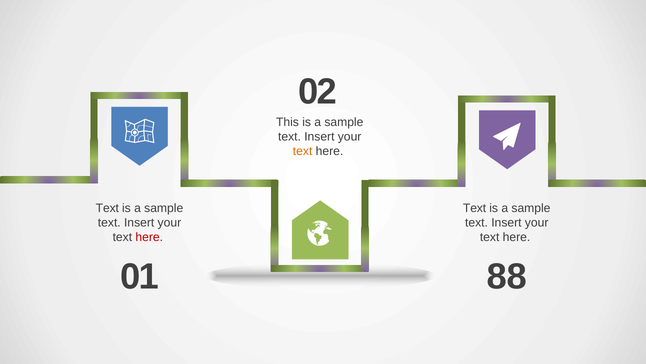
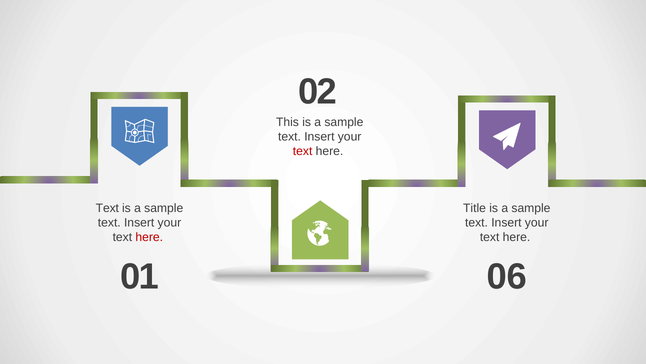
text colour: orange -> red (303, 151)
Text: Text -> Title (475, 208)
88: 88 -> 06 (507, 276)
